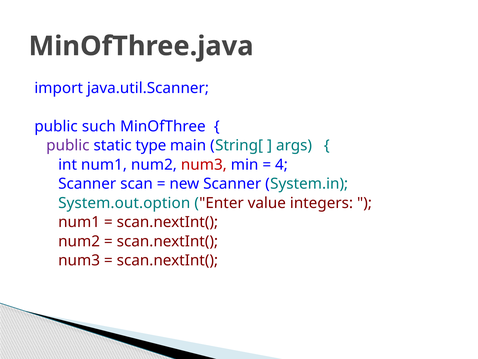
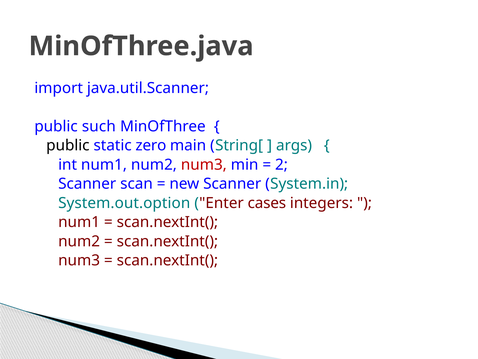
public colour: purple -> black (68, 145)
type: type -> zero (151, 145)
4: 4 -> 2 (281, 164)
value: value -> cases (267, 203)
